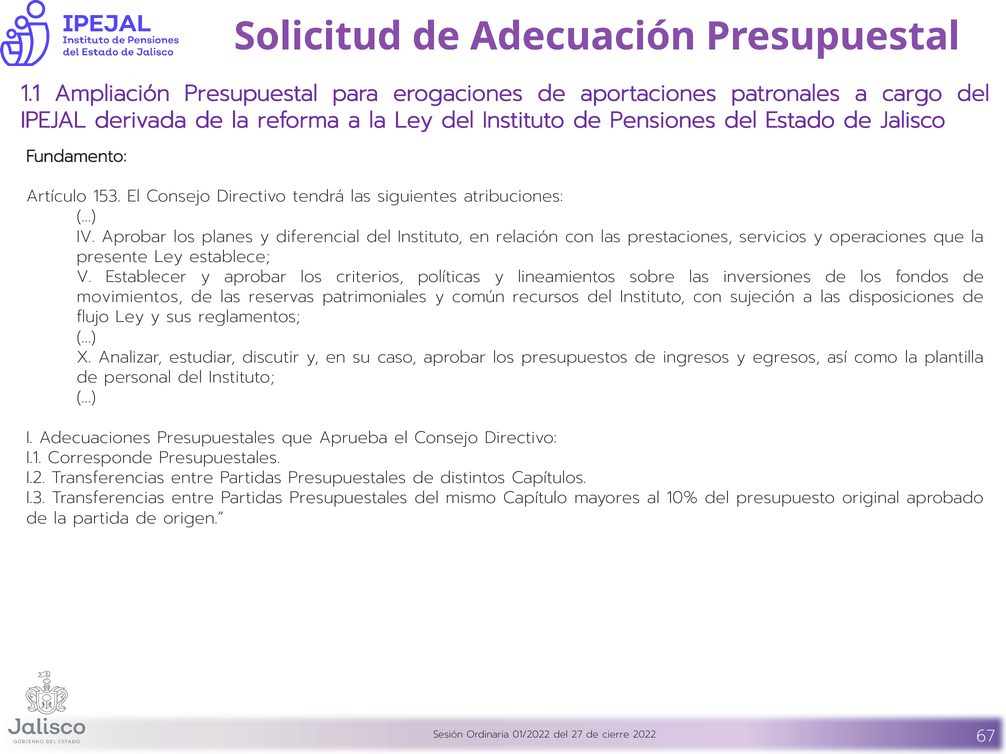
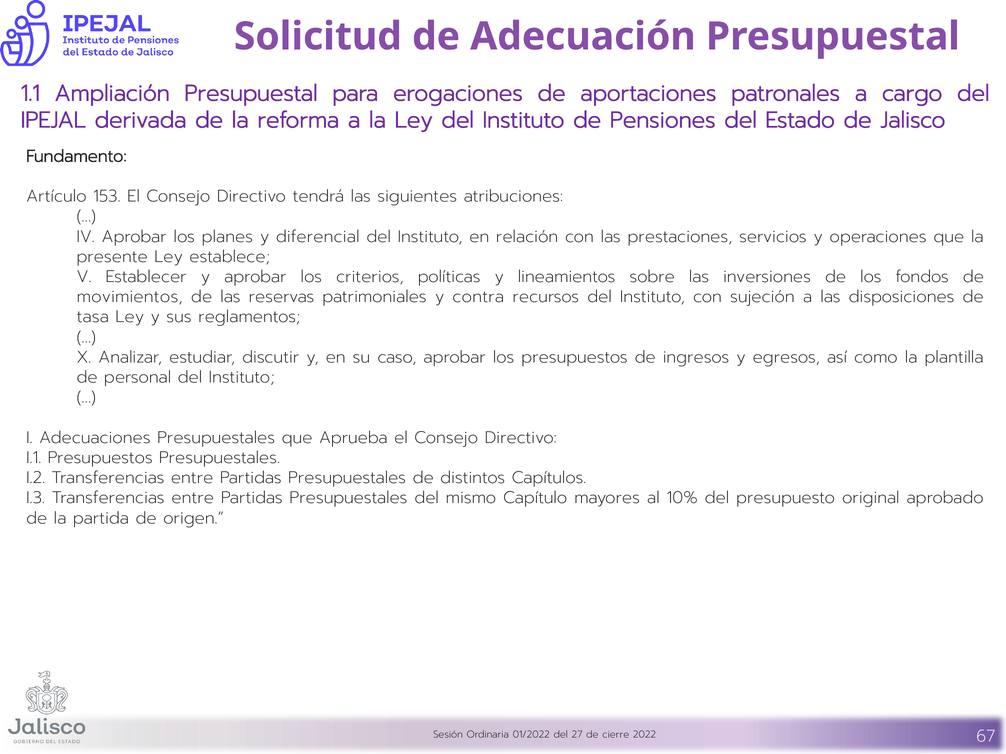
común: común -> contra (478, 297)
flujo: flujo -> tasa (93, 317)
I.1 Corresponde: Corresponde -> Presupuestos (100, 458)
